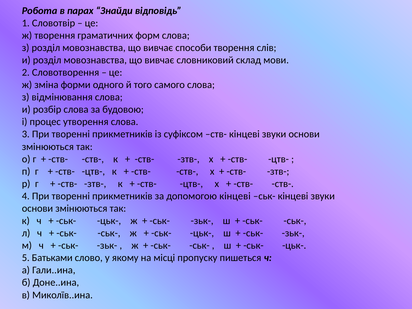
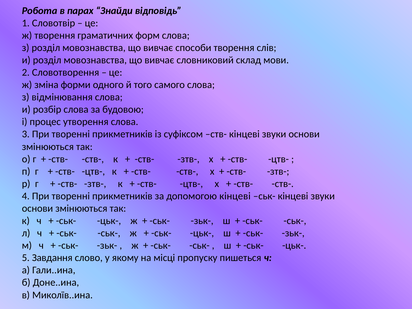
Батьками: Батьками -> Завдання (52, 258)
